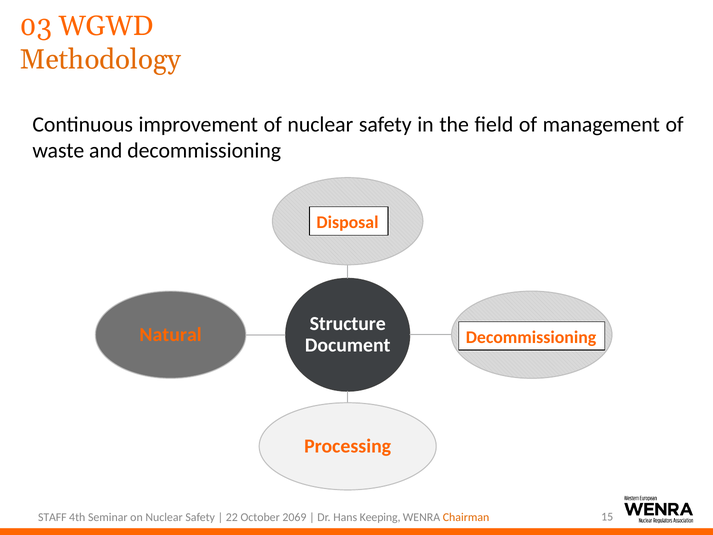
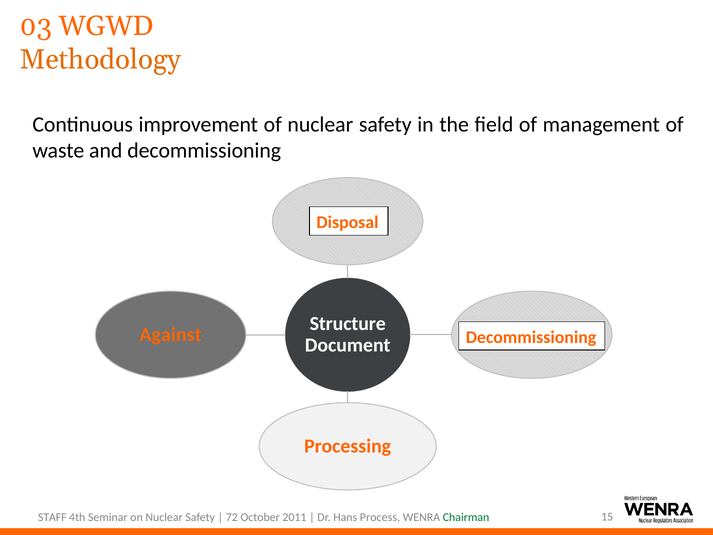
Natural: Natural -> Against (171, 334)
22: 22 -> 72 (232, 517)
2069: 2069 -> 2011 (294, 517)
Keeping: Keeping -> Process (380, 517)
Chairman colour: orange -> green (466, 517)
